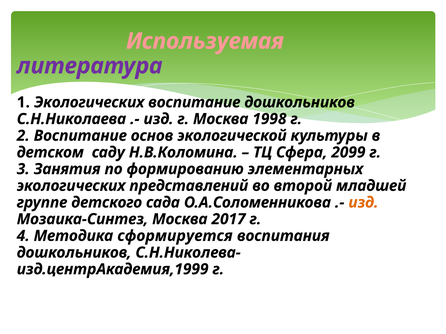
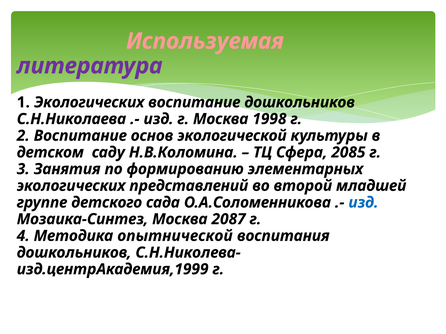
2099: 2099 -> 2085 (348, 153)
изд colour: orange -> blue (363, 203)
2017: 2017 -> 2087 (229, 219)
сформируется: сформируется -> опытнической (175, 236)
